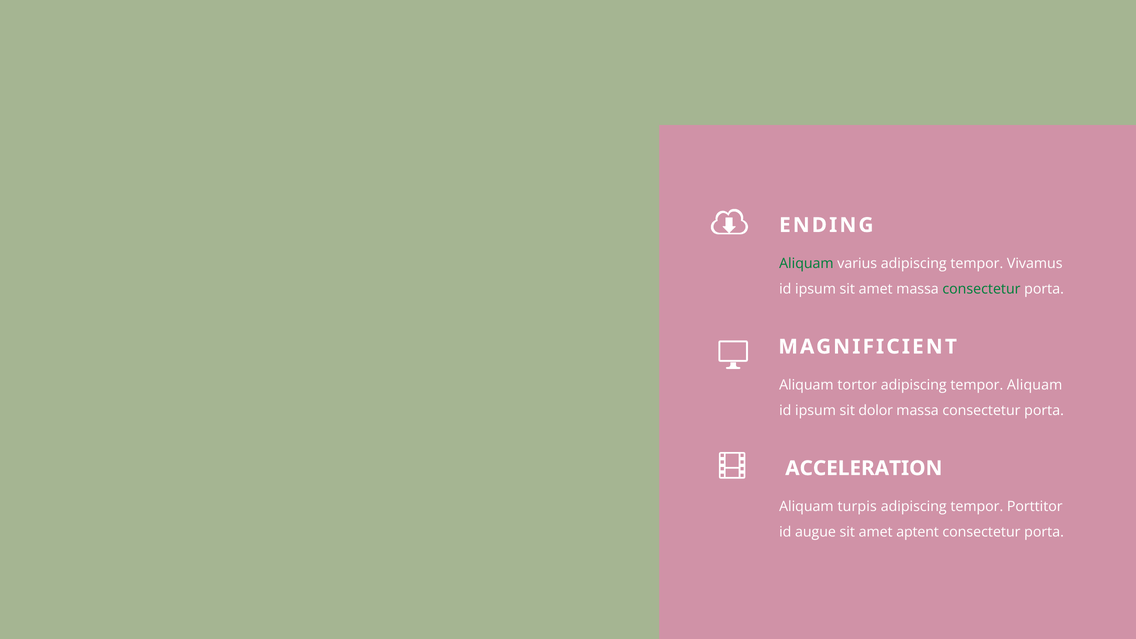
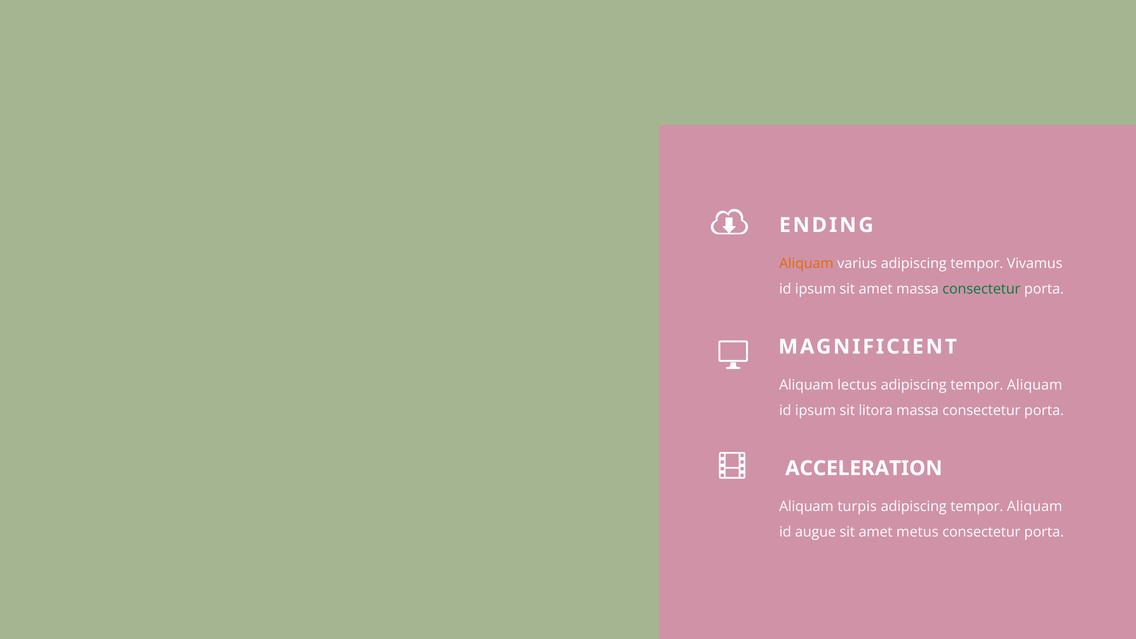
Aliquam colour: green -> orange (806, 263)
tortor: tortor -> lectus (857, 385)
dolor: dolor -> litora (876, 411)
Porttitor: Porttitor -> Aliquam (1035, 507)
aptent: aptent -> metus (917, 532)
